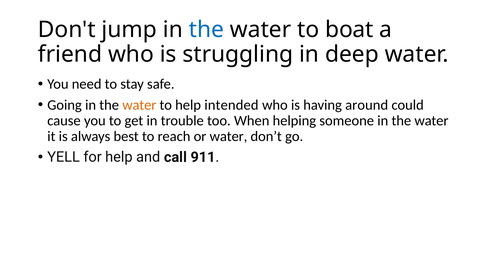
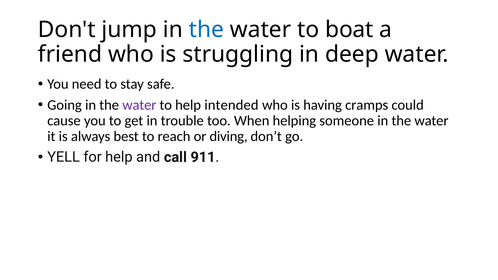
water colour: orange -> purple (139, 105)
around: around -> cramps (367, 105)
or water: water -> diving (229, 136)
